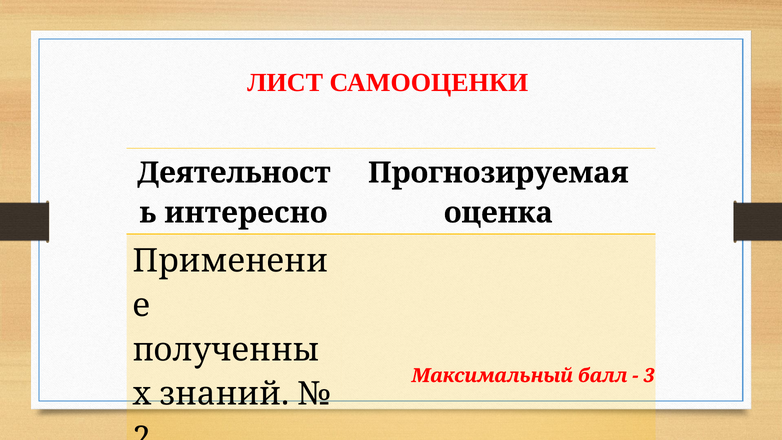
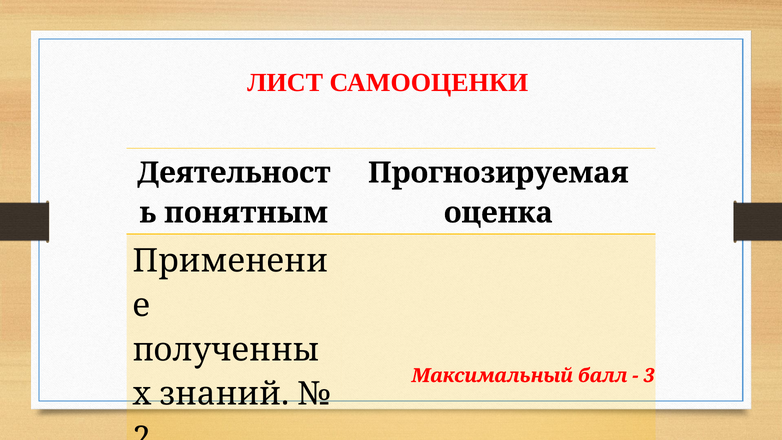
интересно: интересно -> понятным (246, 213)
